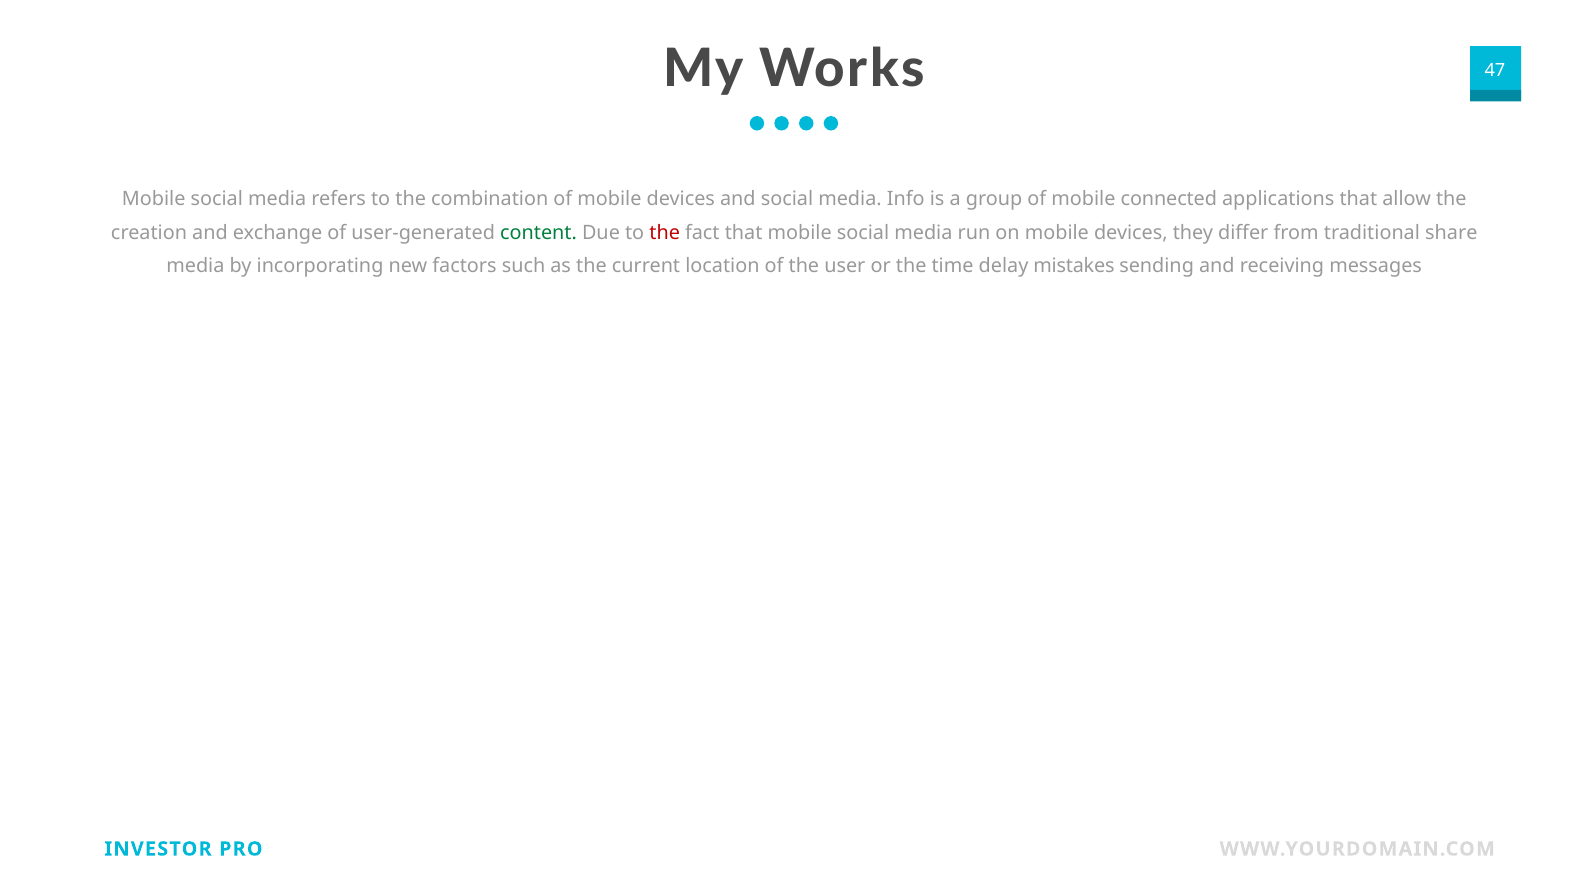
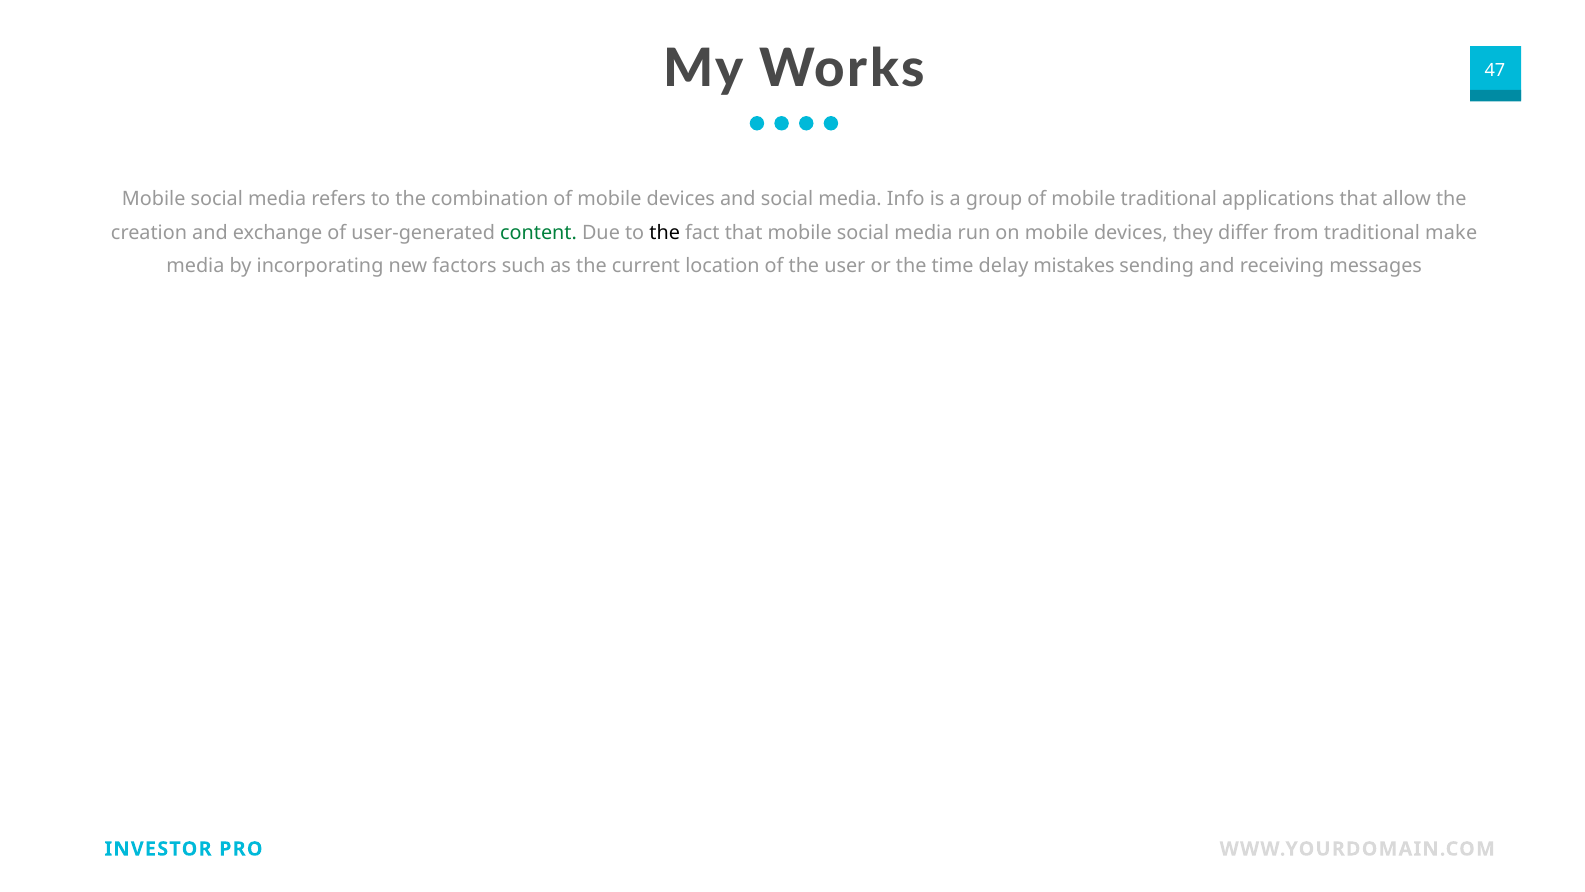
mobile connected: connected -> traditional (1169, 199)
the colour: red -> black (665, 233)
share: share -> make (1451, 233)
